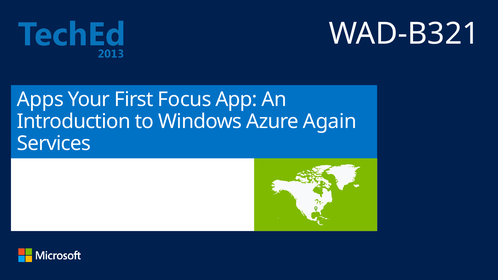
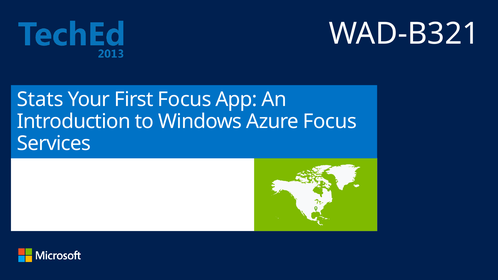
Apps: Apps -> Stats (40, 100)
Azure Again: Again -> Focus (330, 122)
